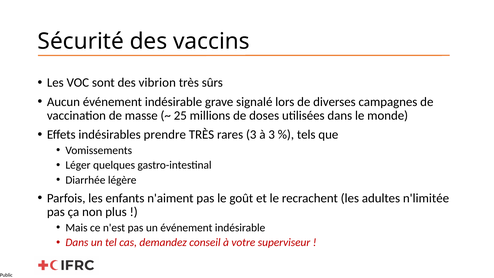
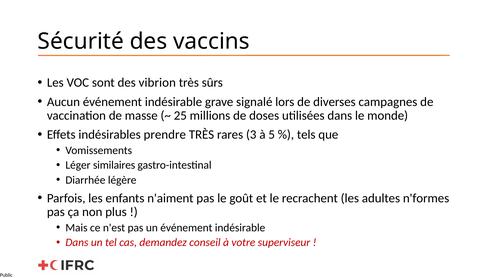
à 3: 3 -> 5 (272, 135)
quelques: quelques -> similaires (114, 165)
n'limitée: n'limitée -> n'formes (426, 198)
